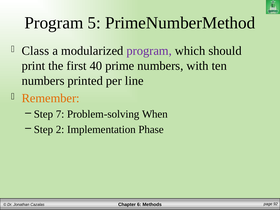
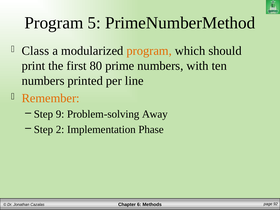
program colour: purple -> orange (149, 51)
40: 40 -> 80 (96, 66)
7: 7 -> 9 (60, 114)
When: When -> Away (155, 114)
